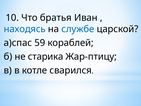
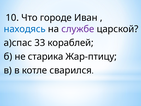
братья: братья -> городе (56, 18)
службе colour: blue -> purple (78, 29)
59: 59 -> 33 (40, 43)
